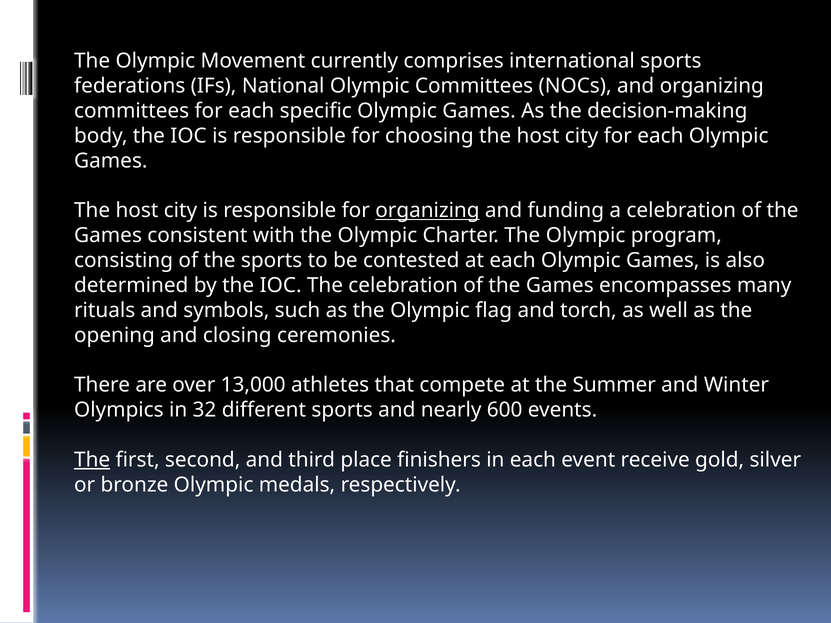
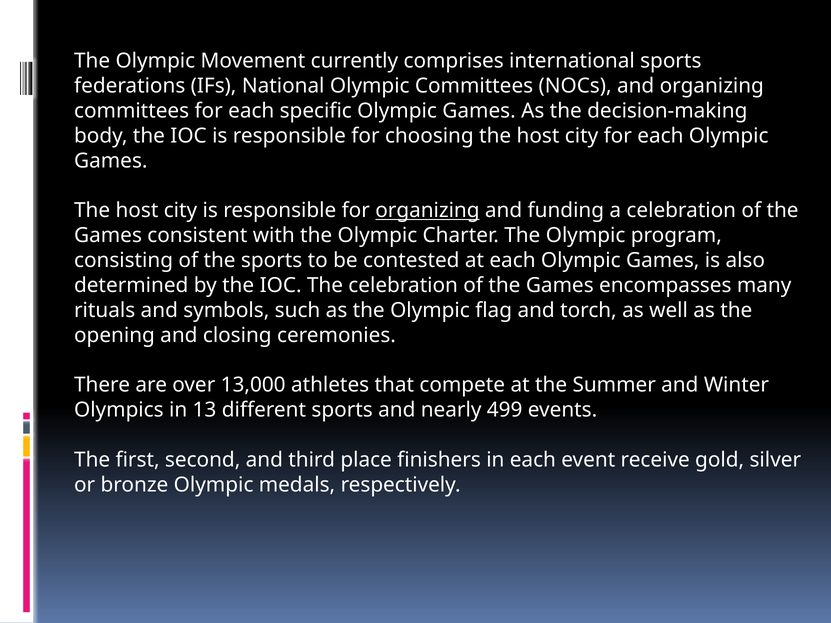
32: 32 -> 13 (204, 410)
600: 600 -> 499 (505, 410)
The underline: present -> none (92, 460)
